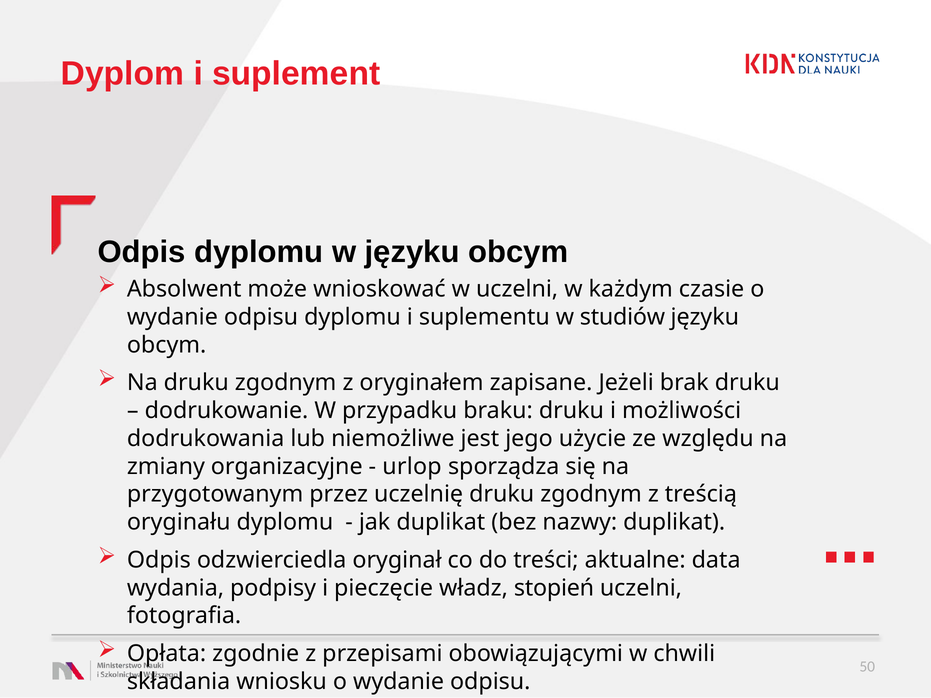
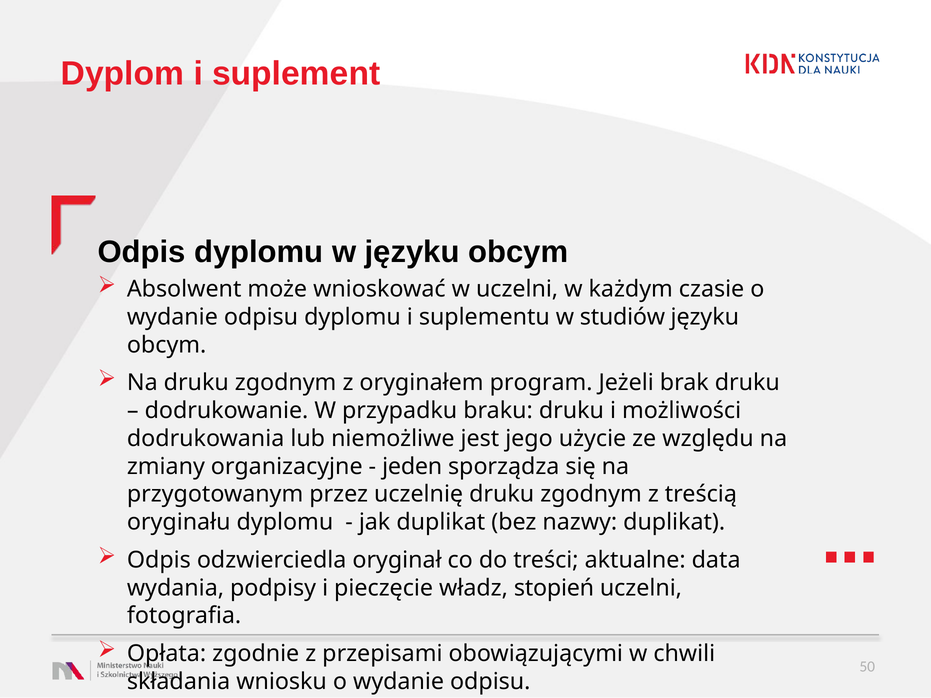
zapisane: zapisane -> program (541, 383)
urlop: urlop -> jeden (412, 467)
